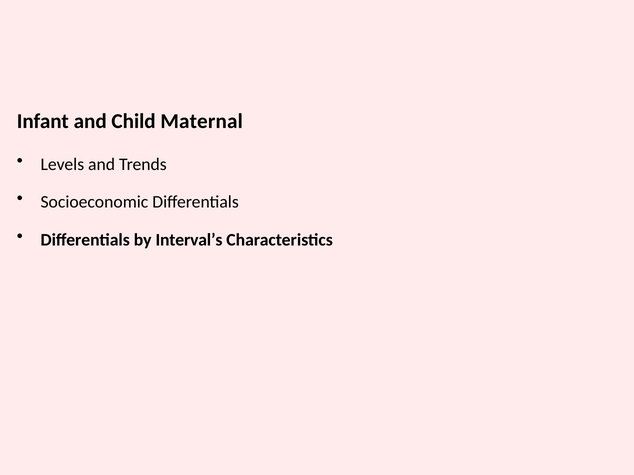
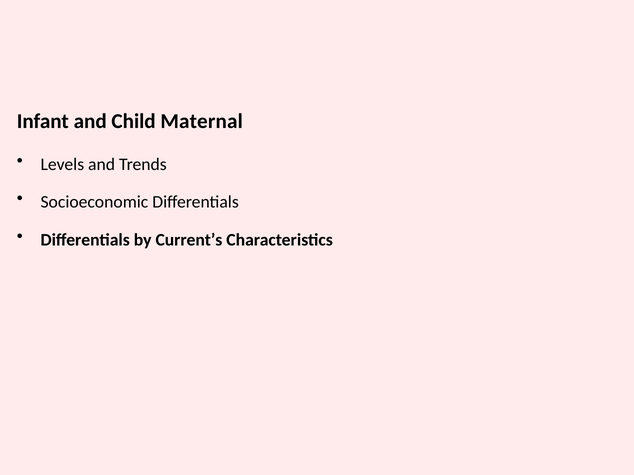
Interval’s: Interval’s -> Current’s (189, 240)
